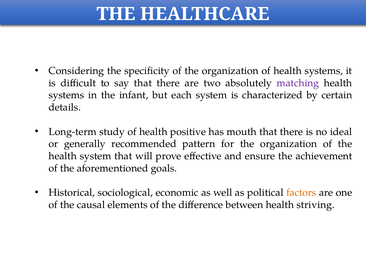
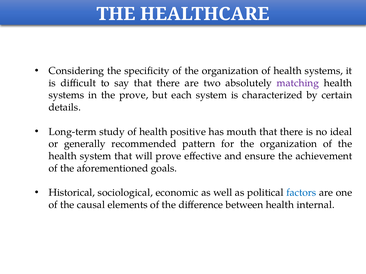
the infant: infant -> prove (134, 95)
factors colour: orange -> blue (301, 193)
striving: striving -> internal (316, 205)
